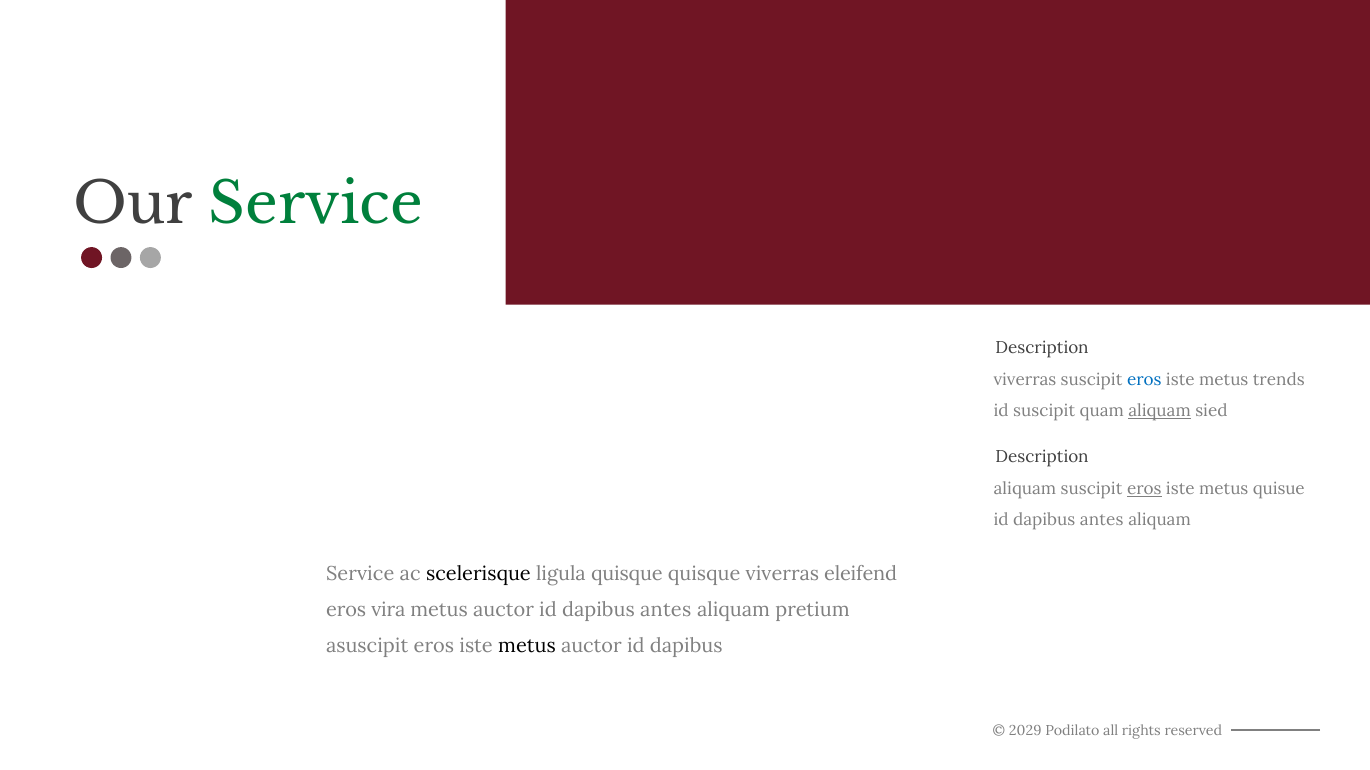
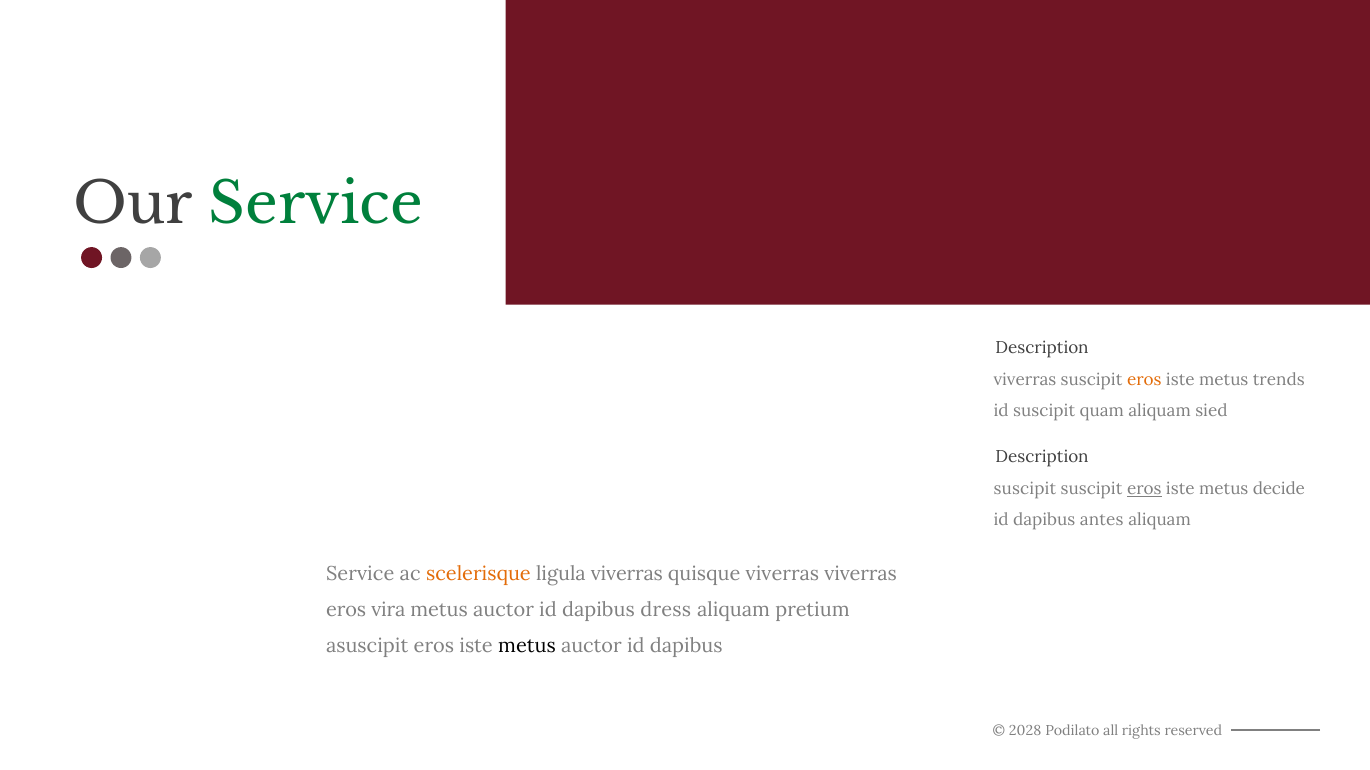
eros colour: blue -> orange (1144, 380)
aliquam underline: present -> none (1160, 411)
aliquam: aliquam -> suscipit (1025, 489)
quisue: quisue -> decide (1279, 489)
scelerisque colour: black -> orange (478, 574)
ligula quisque: quisque -> viverras (627, 574)
viverras eleifend: eleifend -> viverras (861, 574)
auctor id dapibus antes: antes -> dress (666, 610)
2029: 2029 -> 2028 (1025, 732)
